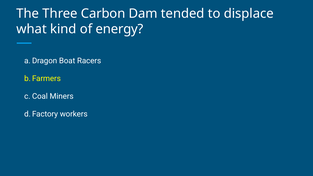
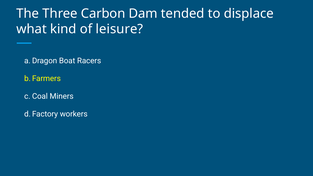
energy: energy -> leisure (119, 29)
